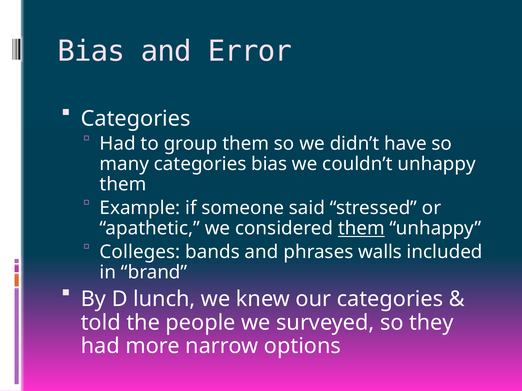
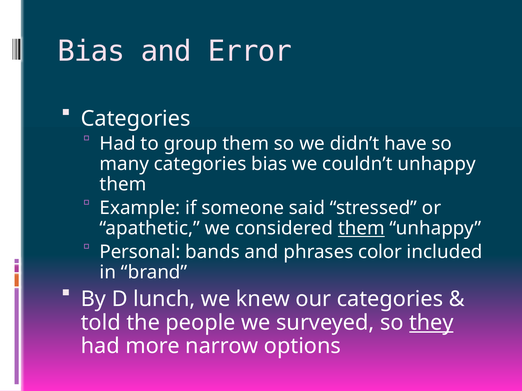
Colleges: Colleges -> Personal (140, 252)
walls: walls -> color (380, 252)
they underline: none -> present (431, 323)
